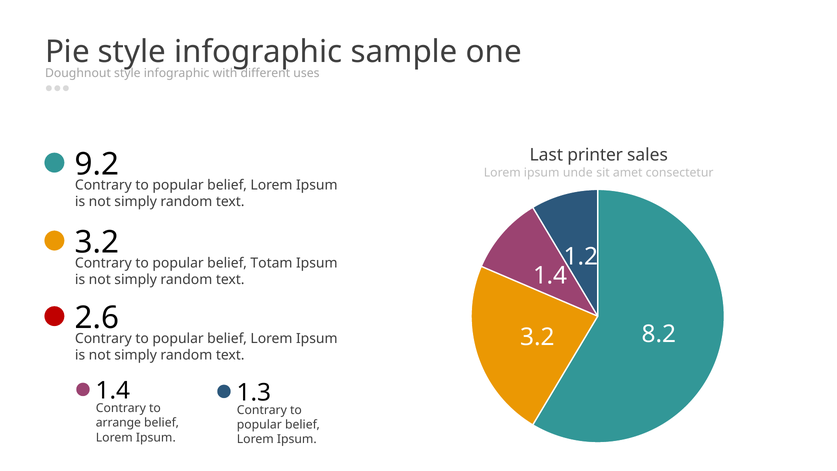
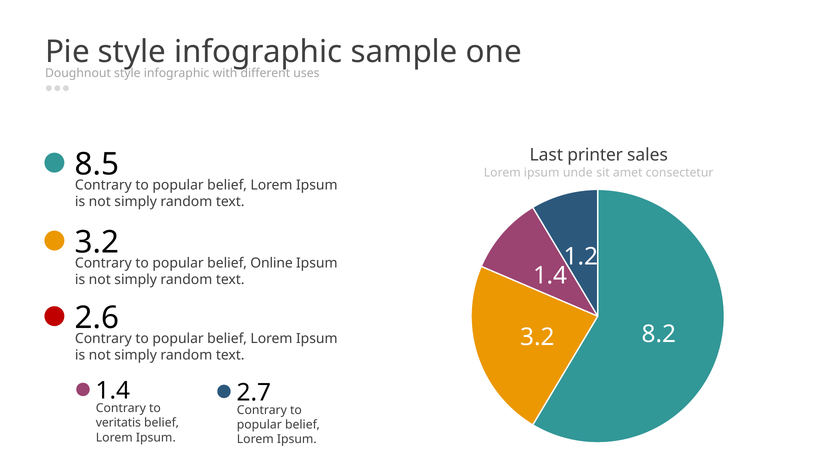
9.2: 9.2 -> 8.5 (97, 164)
Totam: Totam -> Online (272, 263)
1.3: 1.3 -> 2.7 (254, 393)
arrange: arrange -> veritatis (118, 423)
